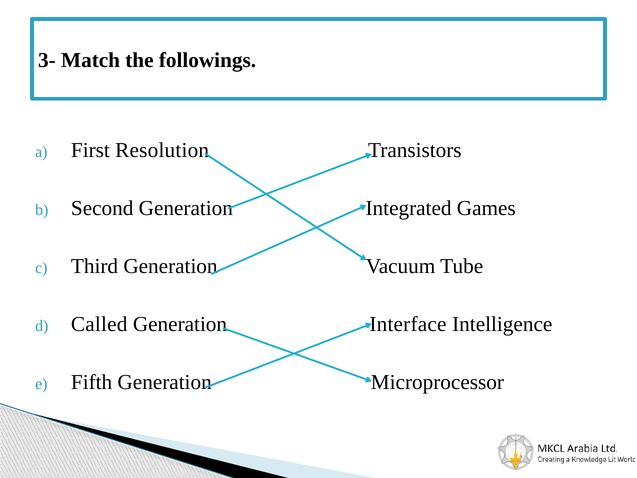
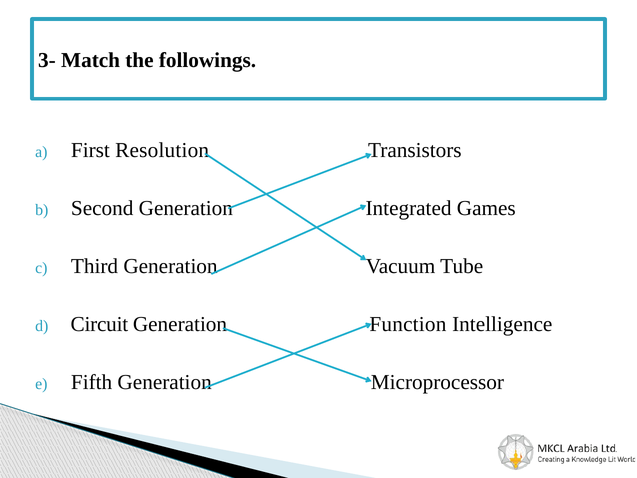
Called: Called -> Circuit (99, 324)
Interface: Interface -> Function (408, 324)
